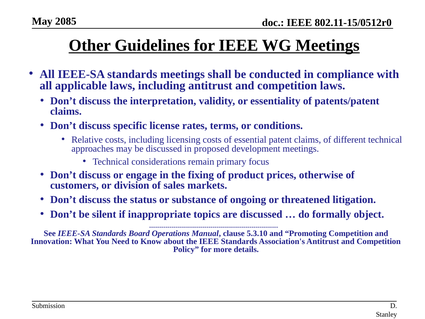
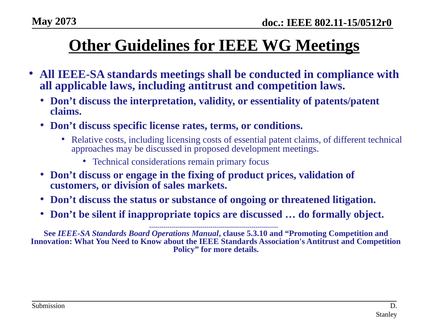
2085: 2085 -> 2073 (66, 21)
otherwise: otherwise -> validation (321, 175)
